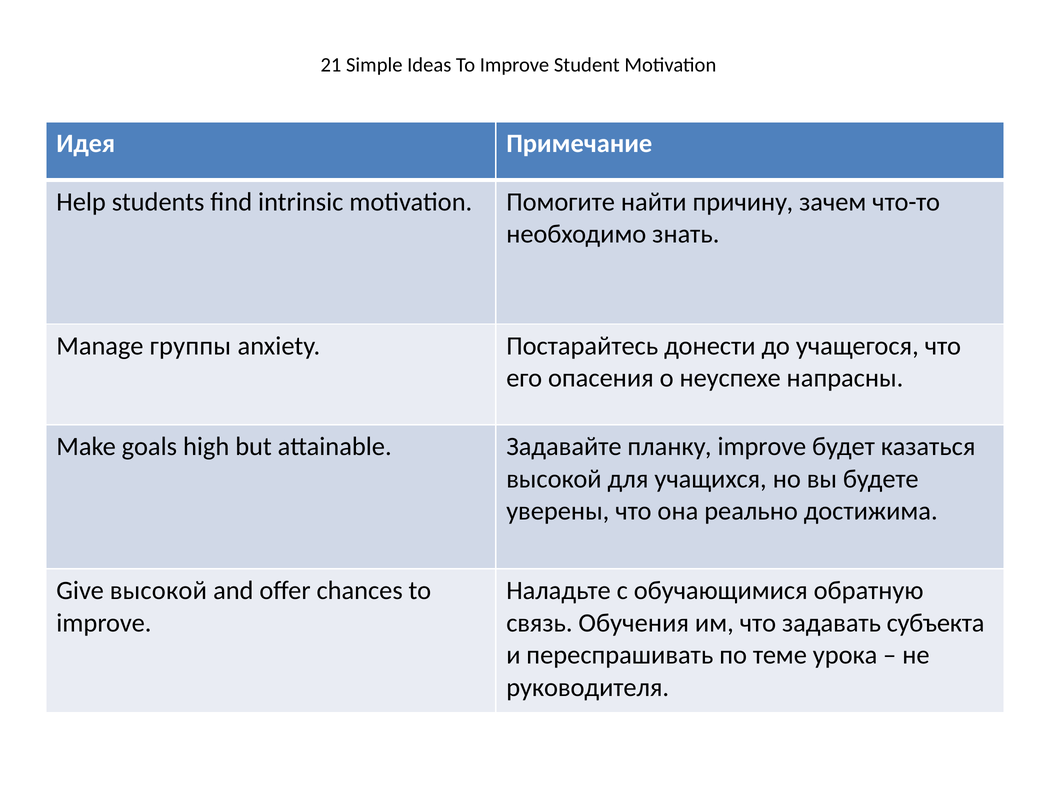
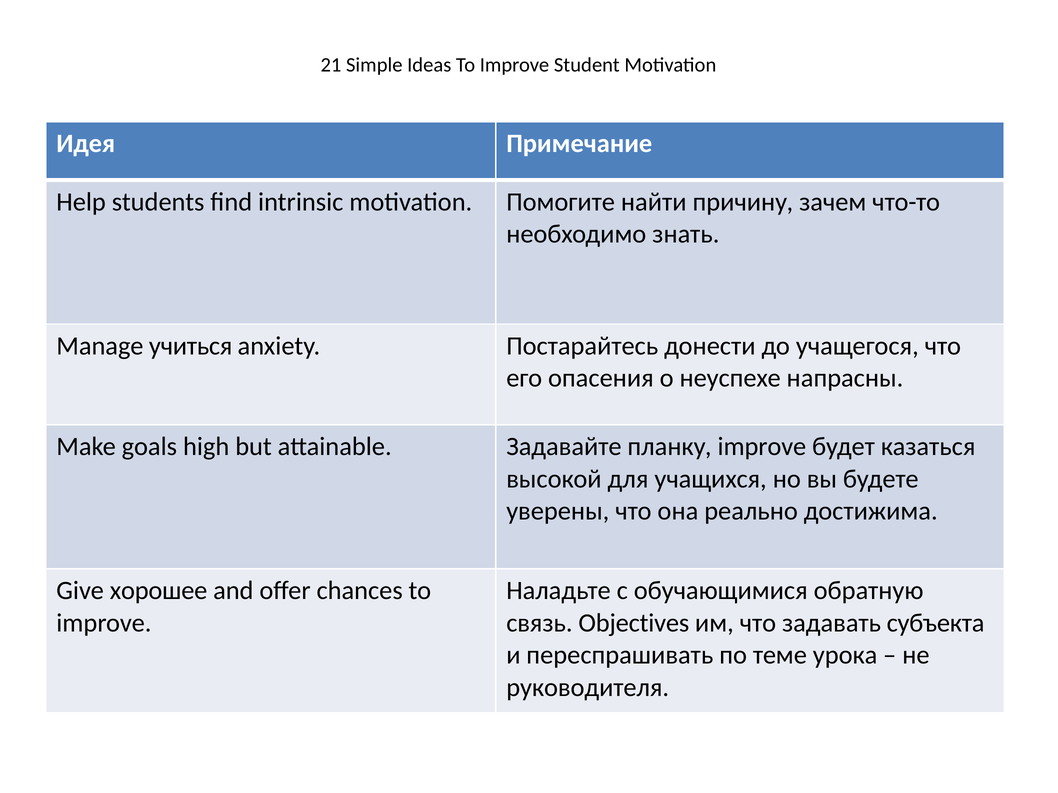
группы: группы -> учиться (191, 346)
Give высокой: высокой -> хорошее (159, 591)
Обучения: Обучения -> Objectives (634, 623)
